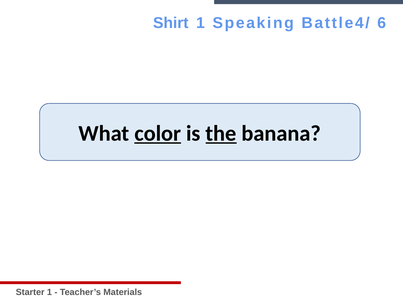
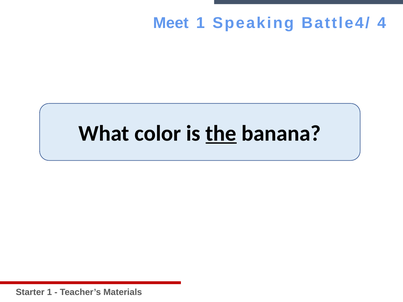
Shirt: Shirt -> Meet (171, 23)
6: 6 -> 4 (382, 23)
color underline: present -> none (158, 134)
